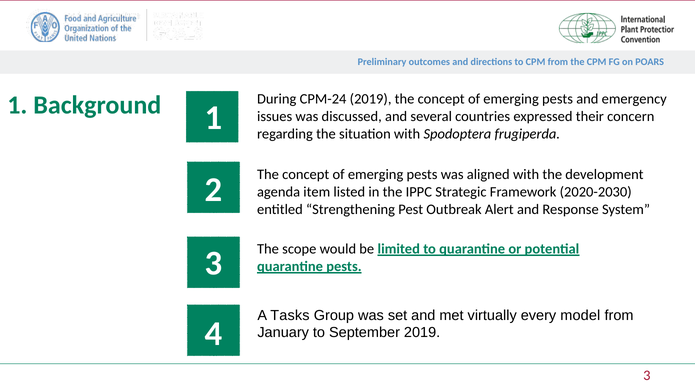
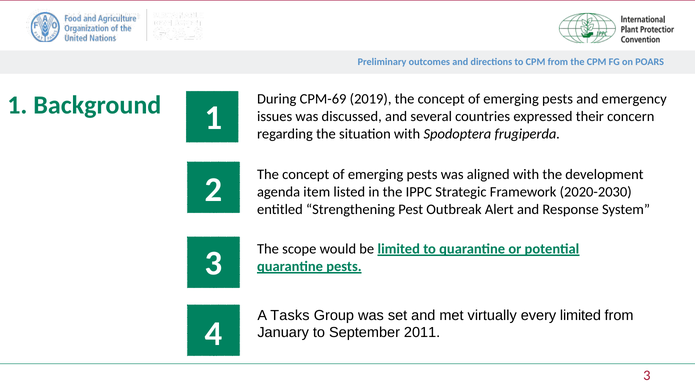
CPM-24: CPM-24 -> CPM-69 (323, 99)
every model: model -> limited (580, 315)
September 2019: 2019 -> 2011 (422, 333)
